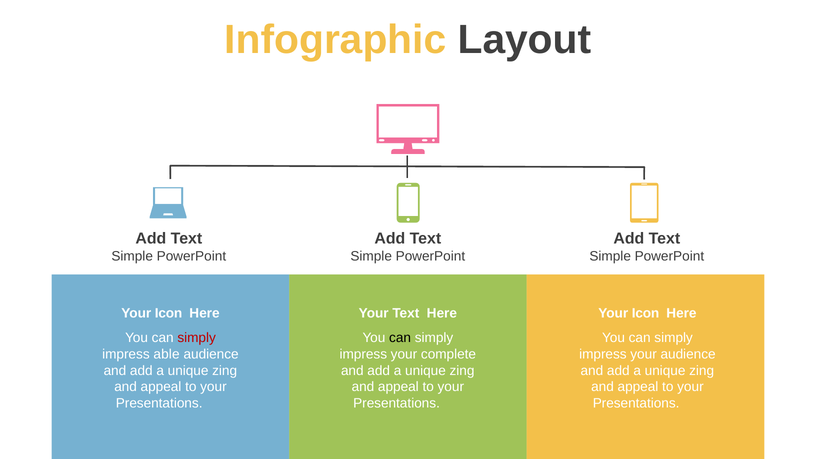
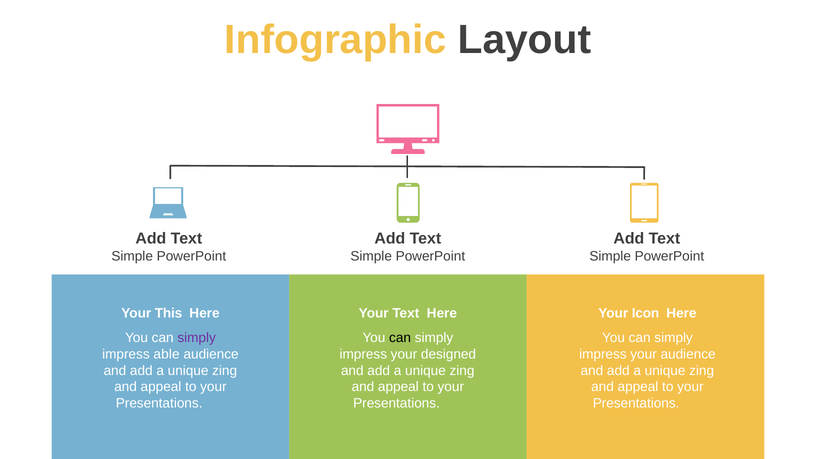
Icon: Icon -> This (169, 313)
simply colour: red -> purple (197, 338)
complete: complete -> designed (449, 354)
